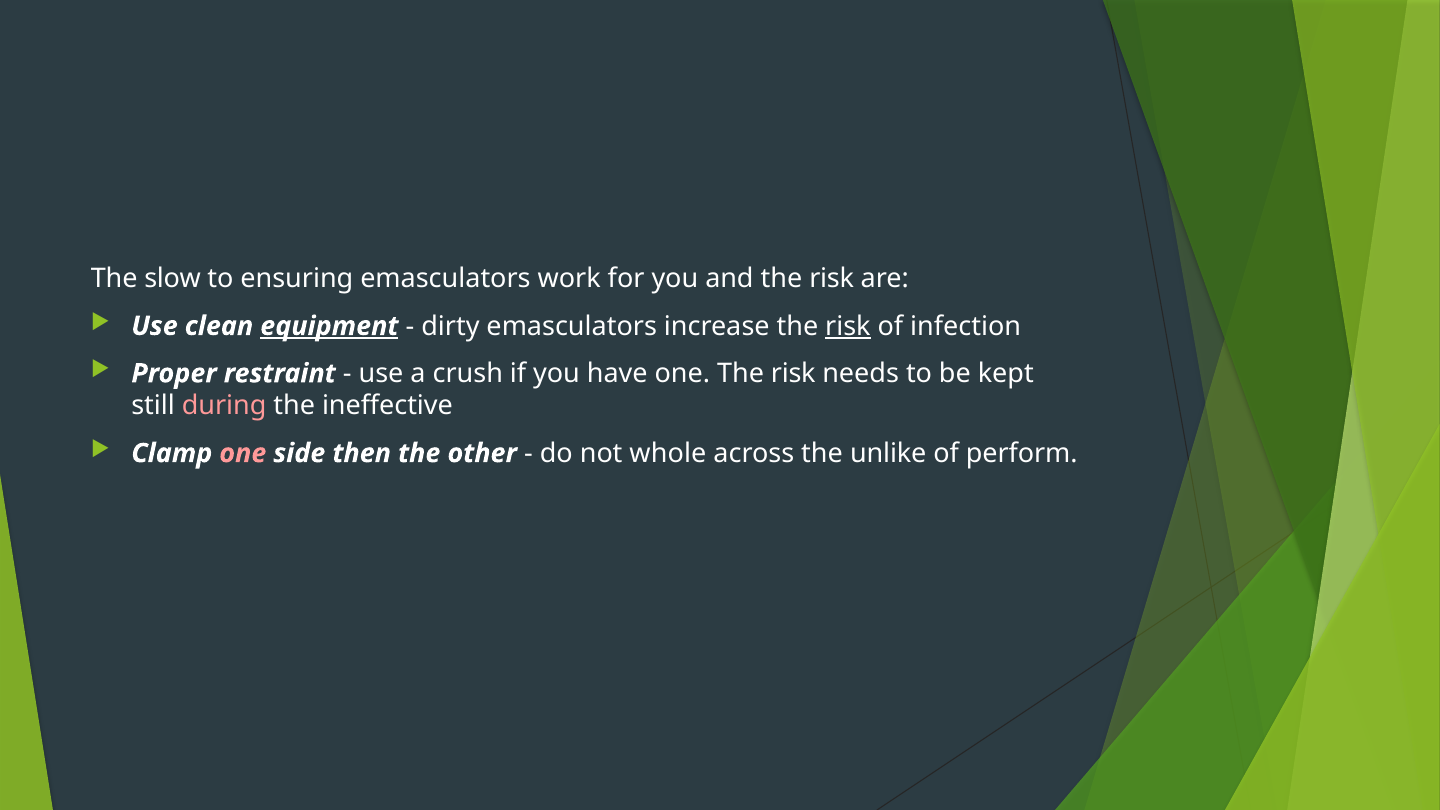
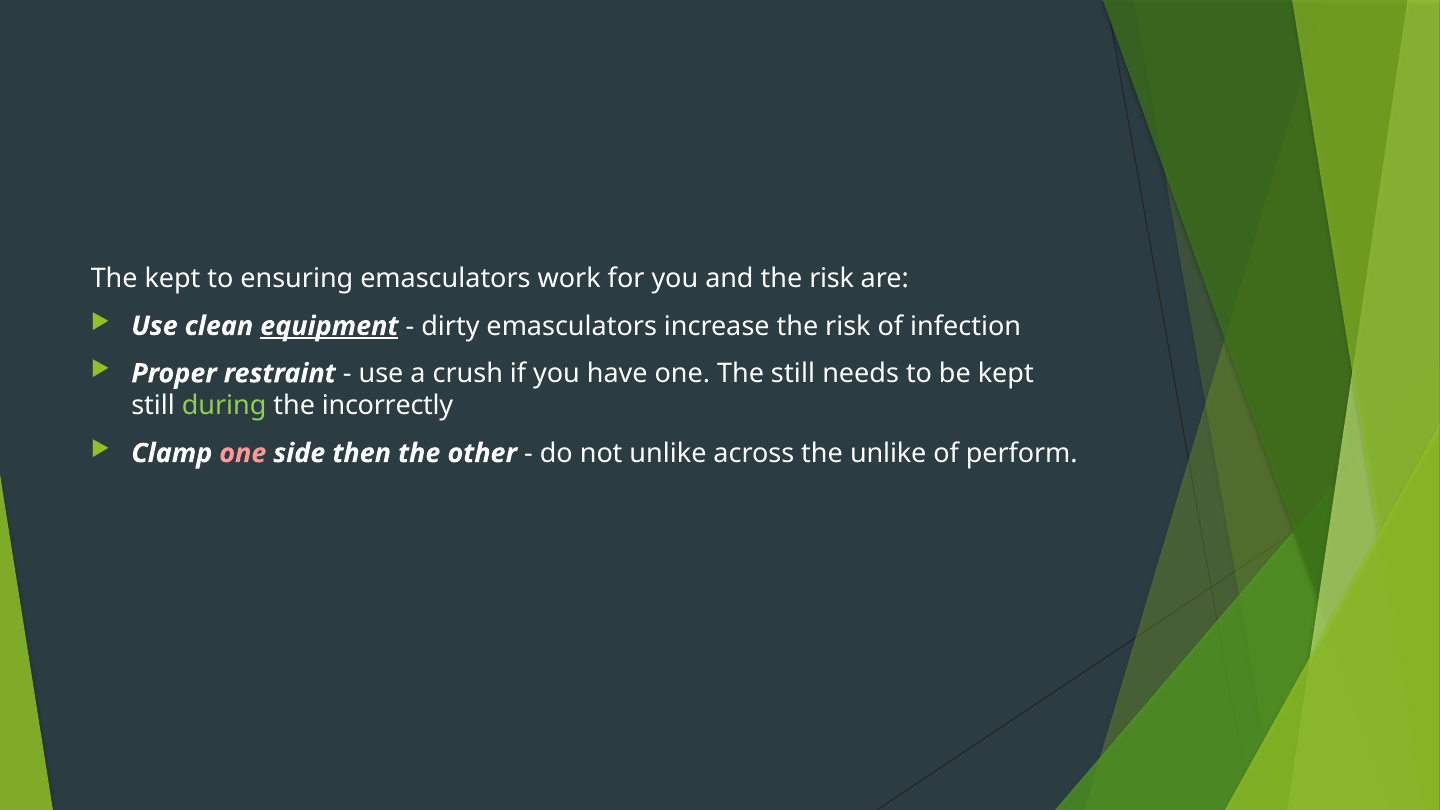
The slow: slow -> kept (172, 279)
risk underline: present -> none (848, 326)
one The risk: risk -> still (793, 374)
during colour: pink -> light green (224, 406)
ineffective: ineffective -> incorrectly (388, 406)
not whole: whole -> unlike (668, 453)
